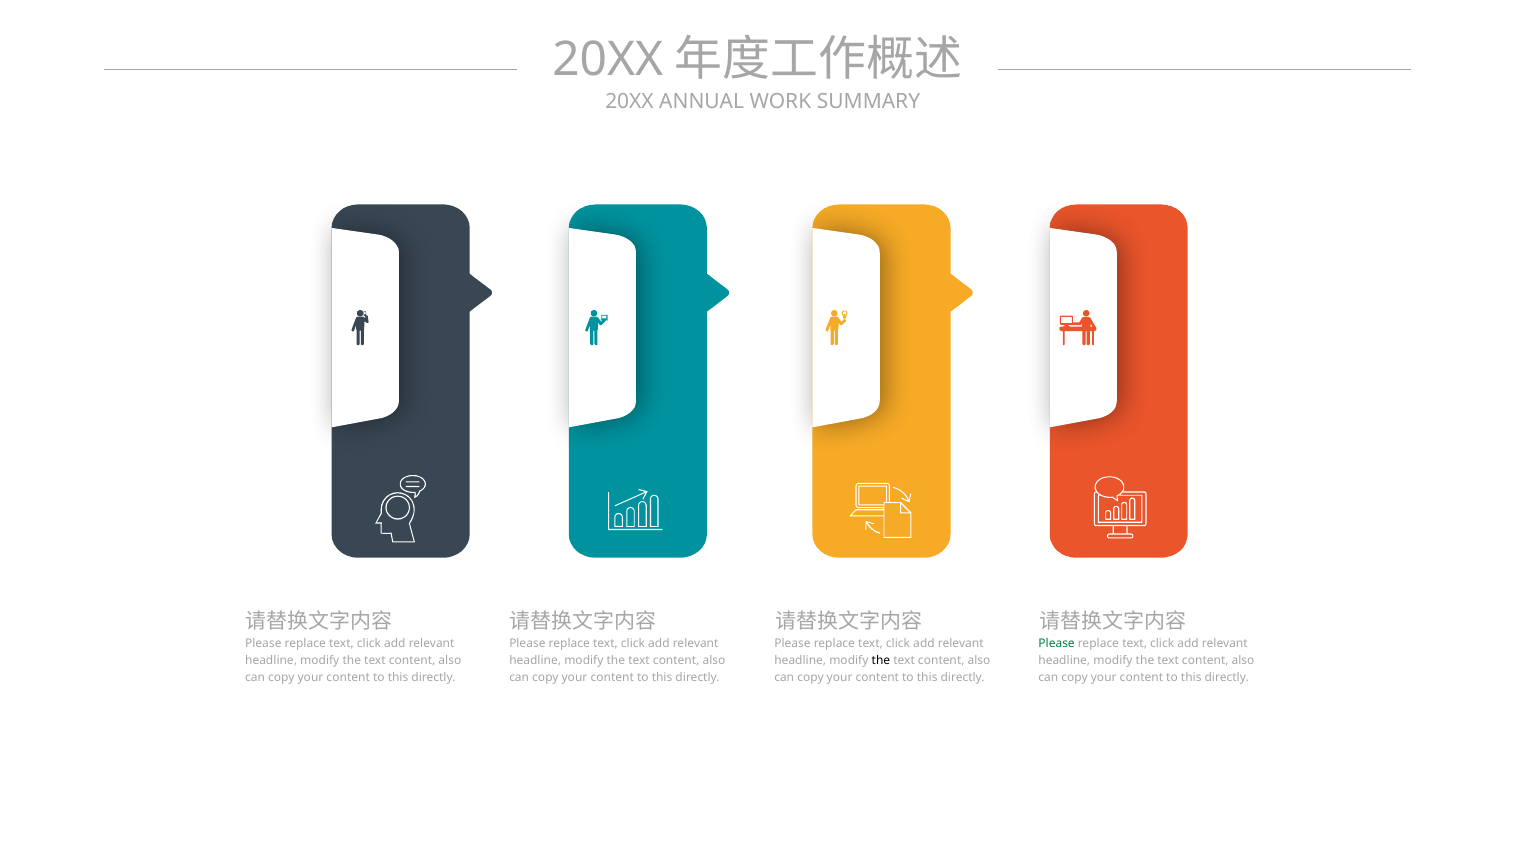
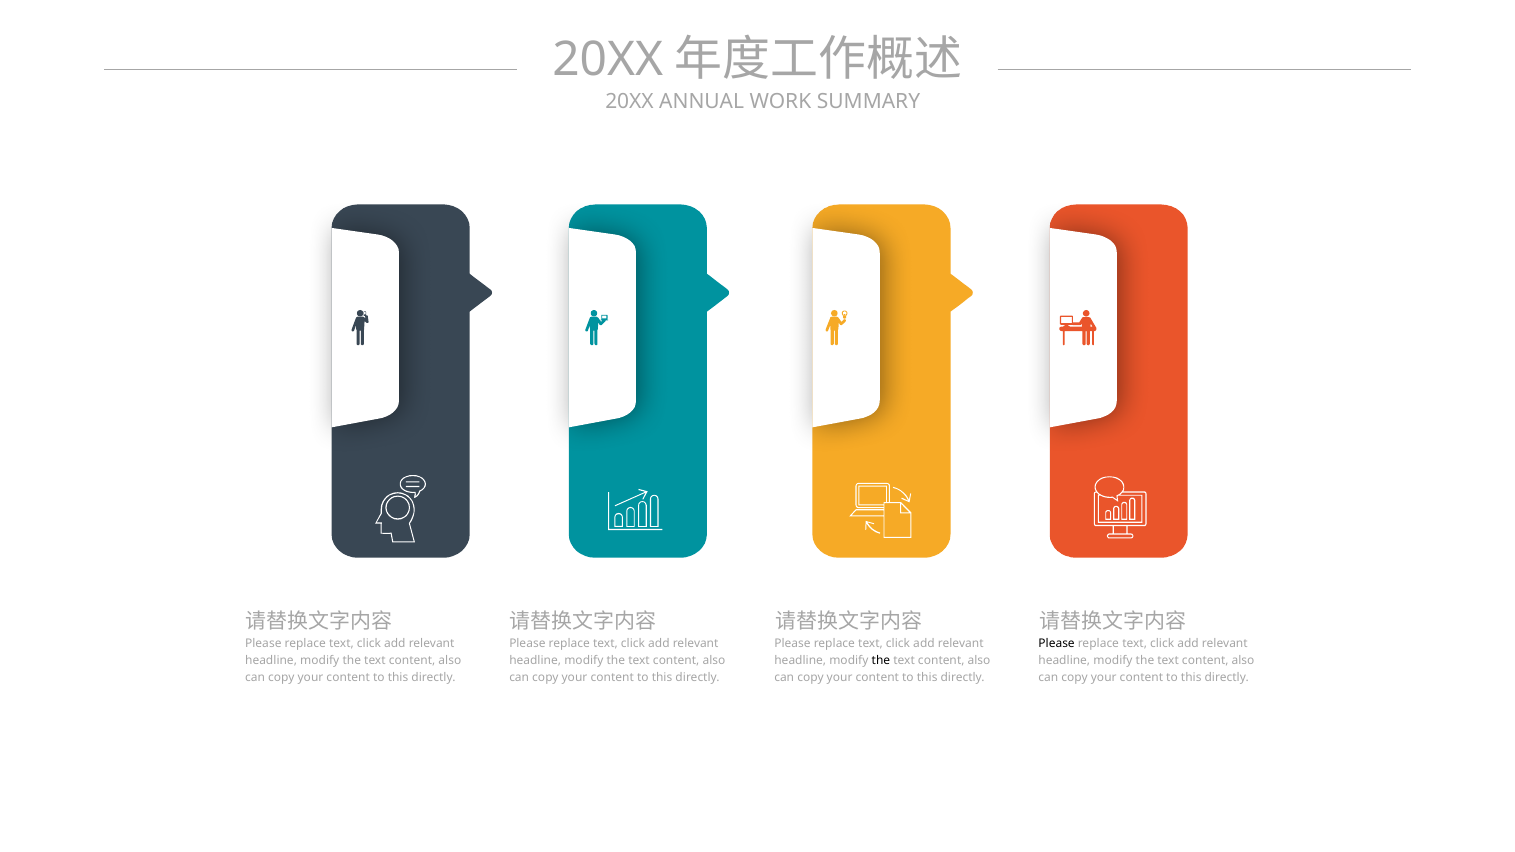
Please colour: green -> black (1057, 643)
